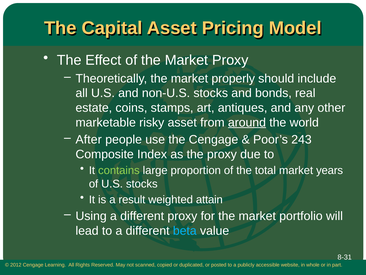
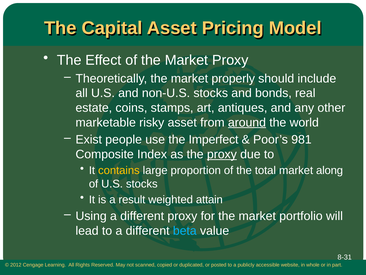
After: After -> Exist (89, 139)
the Cengage: Cengage -> Imperfect (214, 139)
243: 243 -> 981 (301, 139)
proxy underline: none -> present (222, 154)
contains colour: light green -> yellow (119, 170)
years: years -> along (330, 170)
